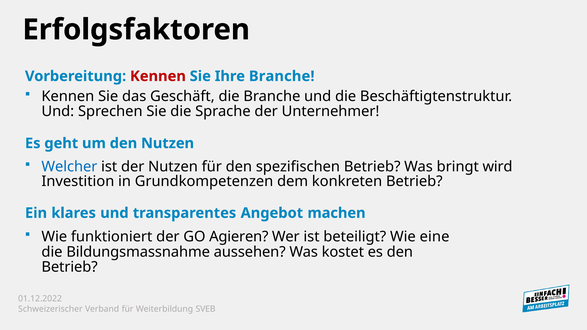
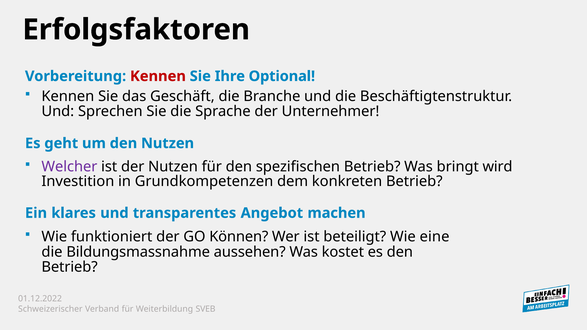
Ihre Branche: Branche -> Optional (282, 76)
Welcher colour: blue -> purple (69, 167)
Agieren: Agieren -> Können (239, 237)
